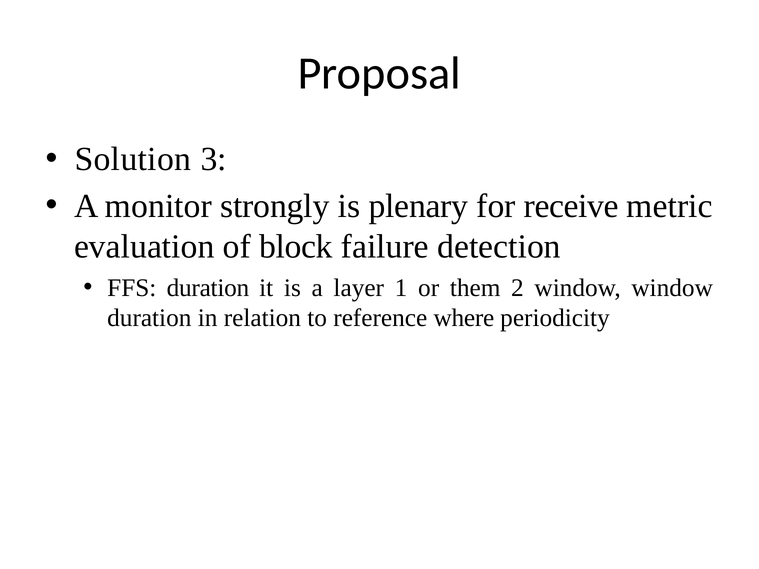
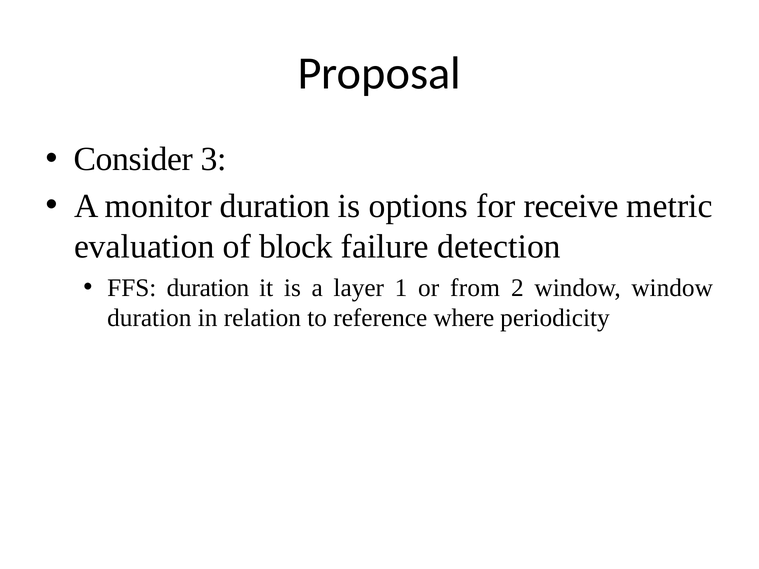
Solution: Solution -> Consider (133, 159)
monitor strongly: strongly -> duration (275, 206)
plenary: plenary -> options (418, 206)
them: them -> from (475, 288)
